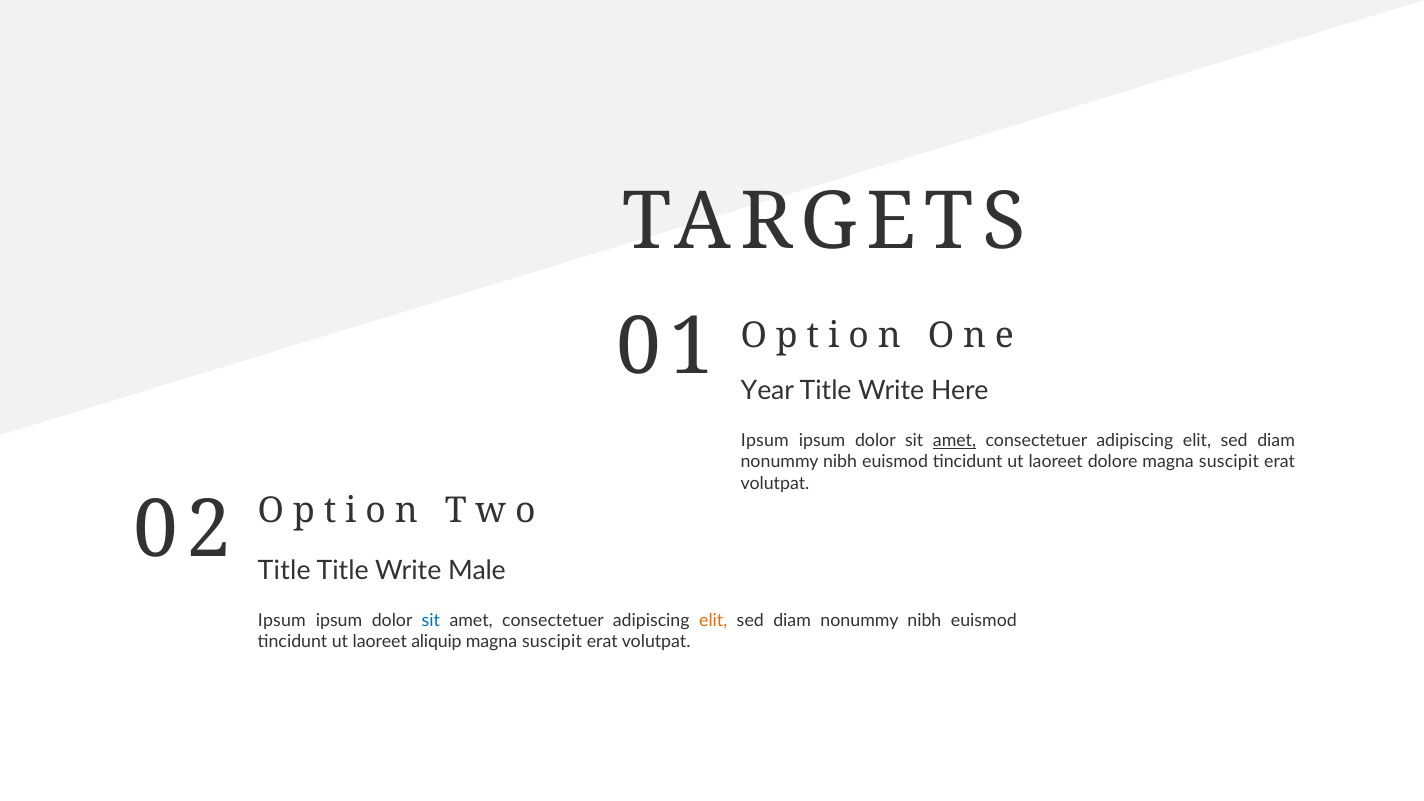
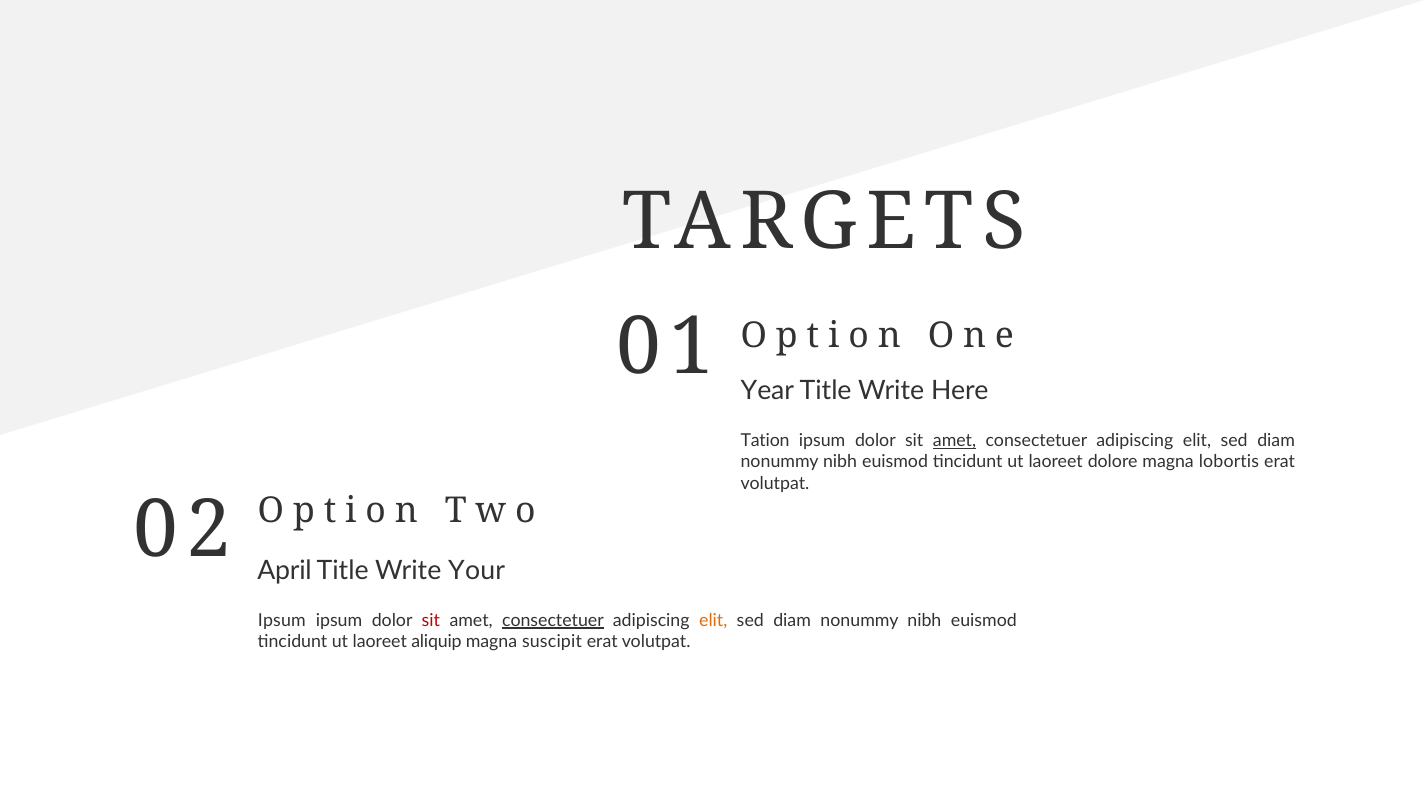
Ipsum: Ipsum -> Tation (765, 441)
dolore magna suscipit: suscipit -> lobortis (1229, 462)
Title: Title -> April (285, 571)
Male: Male -> Your (477, 571)
sit colour: blue -> red (431, 620)
consectetuer underline: none -> present (553, 620)
